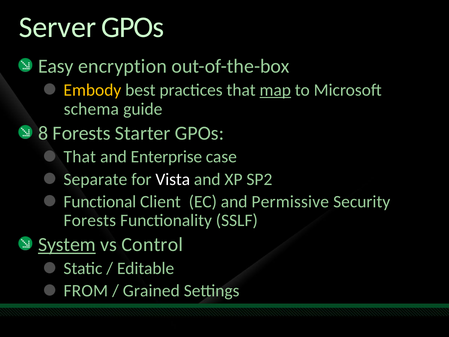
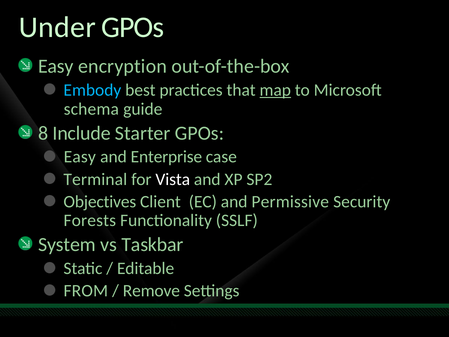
Server: Server -> Under (57, 27)
Embody colour: yellow -> light blue (92, 90)
8 Forests: Forests -> Include (82, 133)
That: That -> Easy (80, 157)
Separate: Separate -> Terminal (95, 179)
Functional: Functional -> Objectives (100, 202)
System underline: present -> none (67, 245)
Control: Control -> Taskbar (152, 245)
Grained: Grained -> Remove (151, 291)
